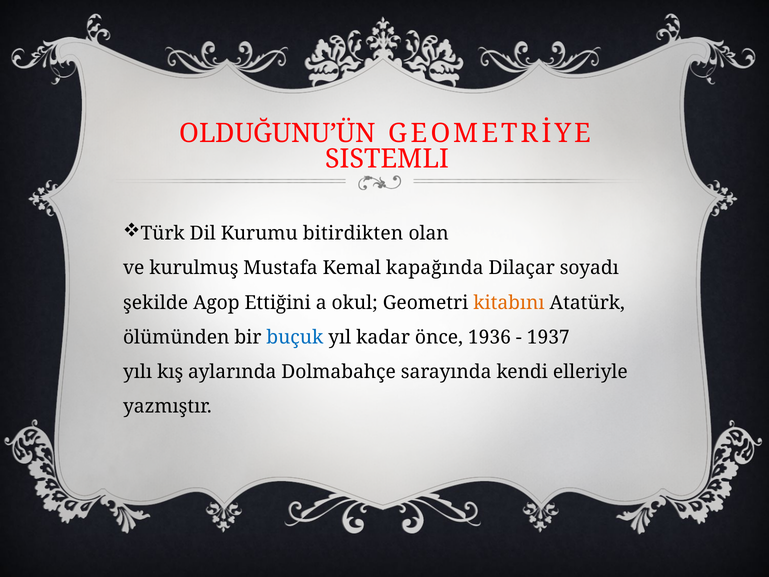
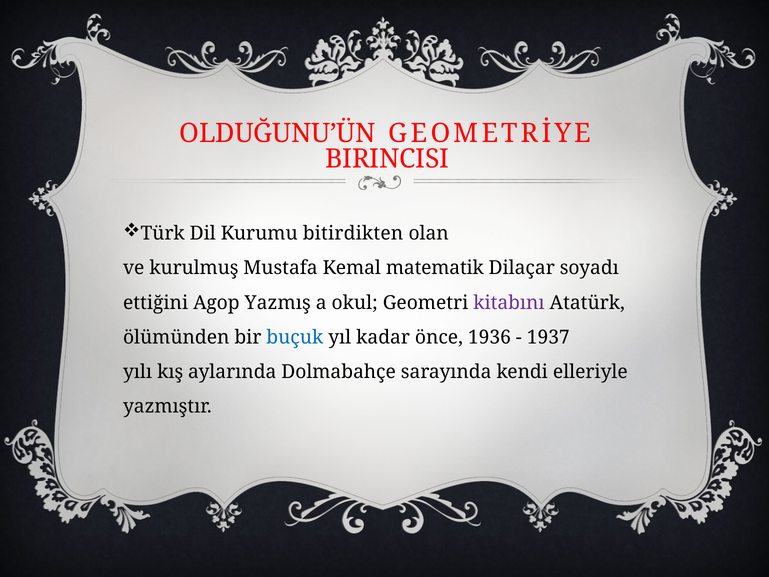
SISTEMLI: SISTEMLI -> BIRINCISI (387, 159)
kapağında: kapağında -> matematik (435, 268)
şekilde: şekilde -> ettiğini (156, 303)
Ettiğini: Ettiğini -> Yazmış (278, 303)
kitabını colour: orange -> purple (509, 303)
